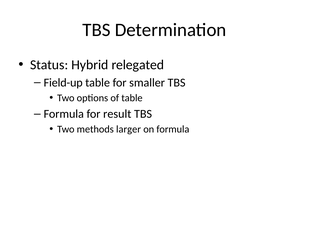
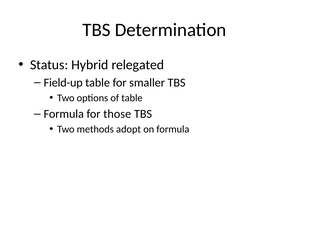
result: result -> those (117, 114)
larger: larger -> adopt (129, 129)
